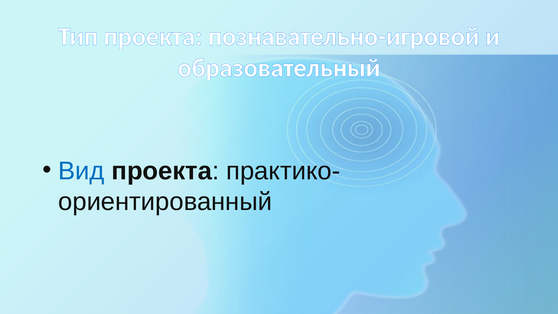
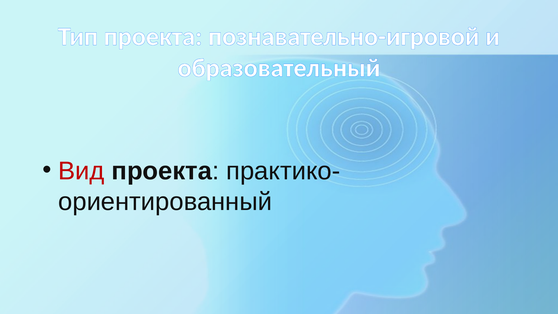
Вид colour: blue -> red (81, 171)
